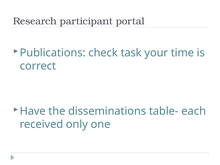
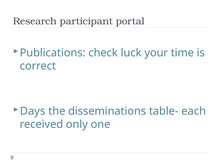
task: task -> luck (131, 53)
Have: Have -> Days (33, 111)
